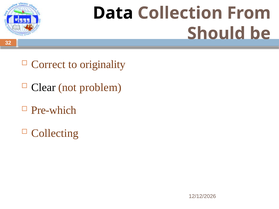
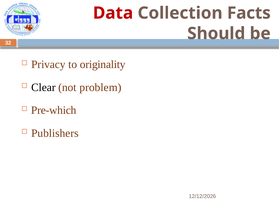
Data colour: black -> red (113, 13)
From: From -> Facts (249, 13)
Correct: Correct -> Privacy (48, 64)
Collecting: Collecting -> Publishers (55, 133)
